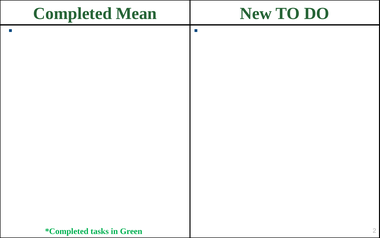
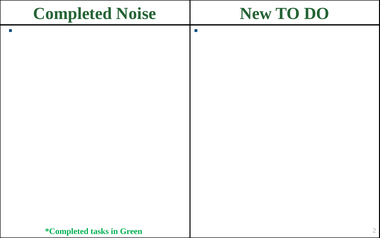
Mean: Mean -> Noise (136, 14)
